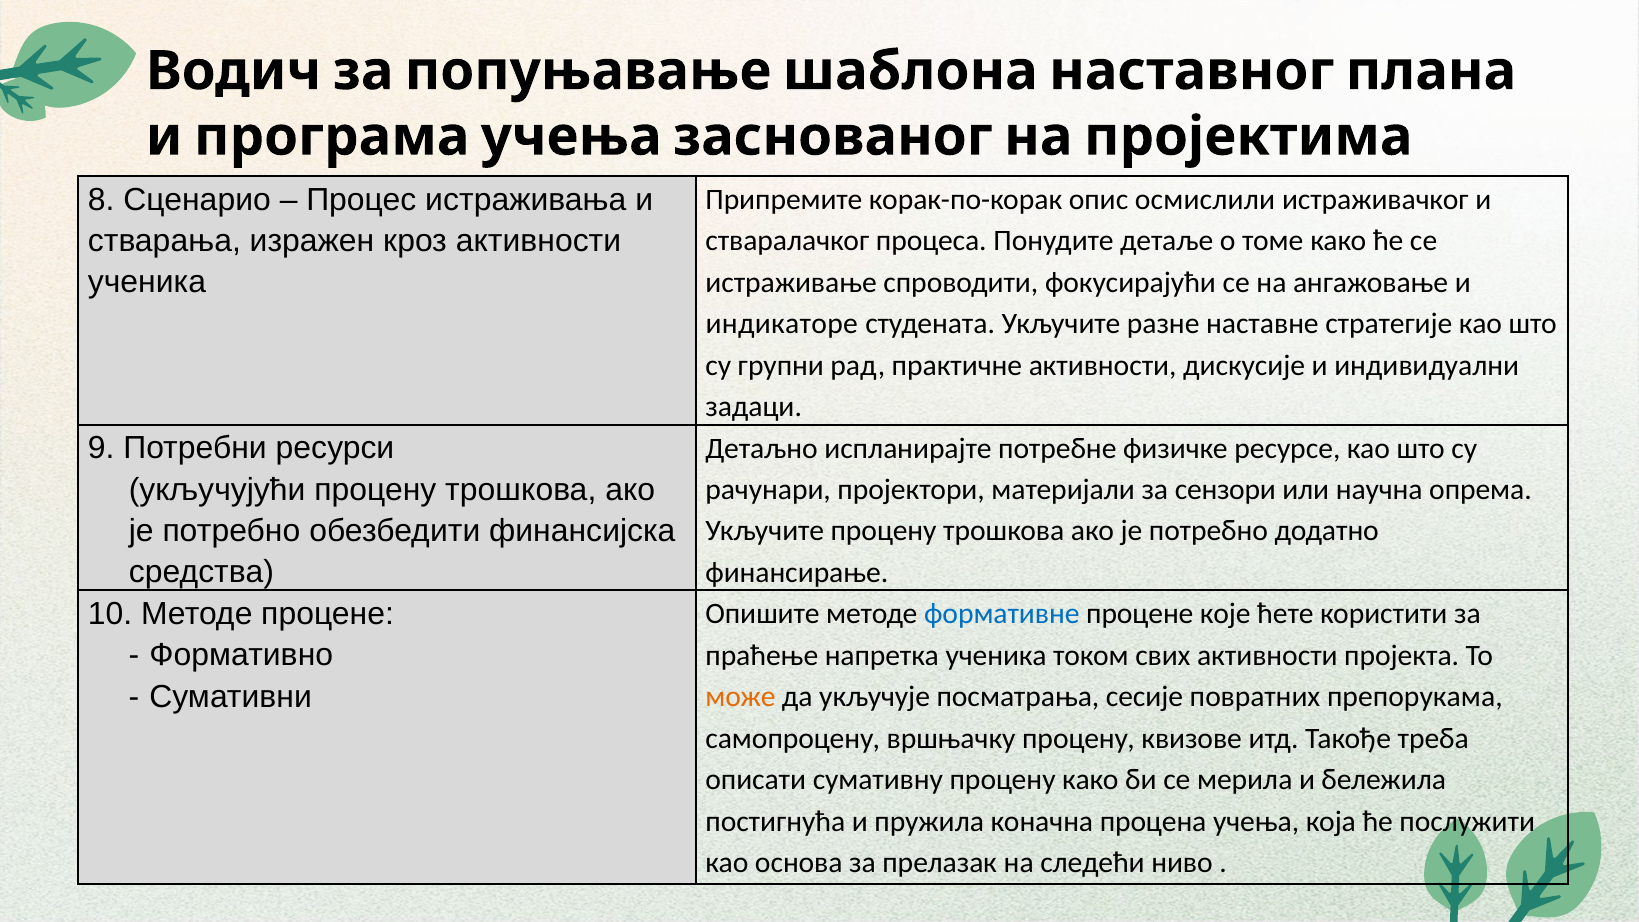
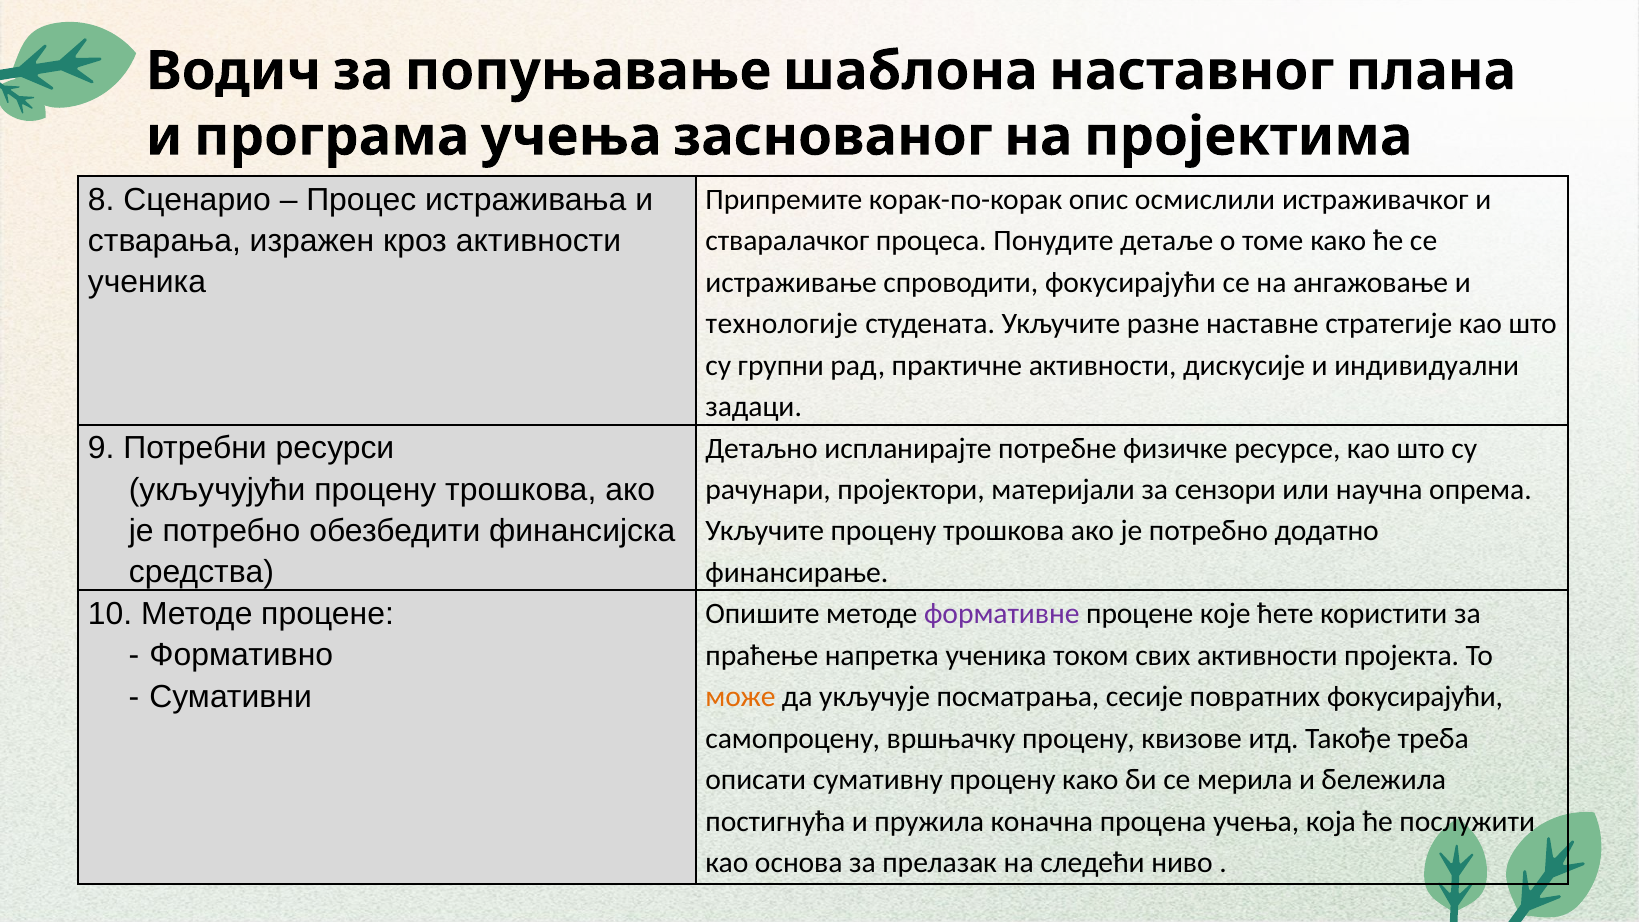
индикаторе: индикаторе -> технологије (782, 324)
формативне colour: blue -> purple (1002, 614)
повратних препорукама: препорукама -> фокусирајући (1415, 697)
